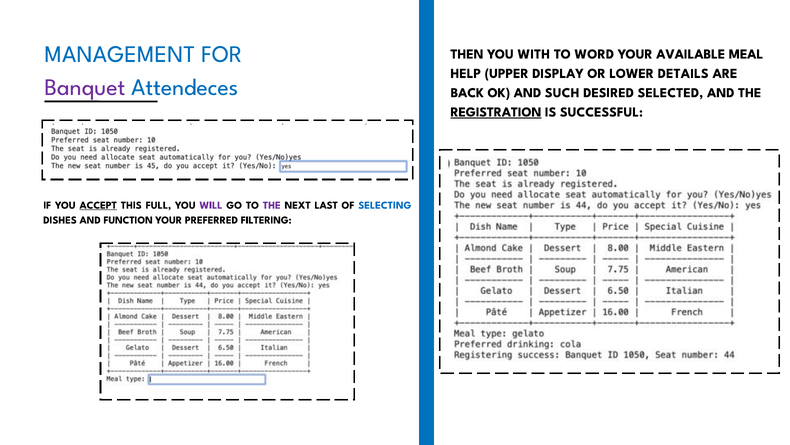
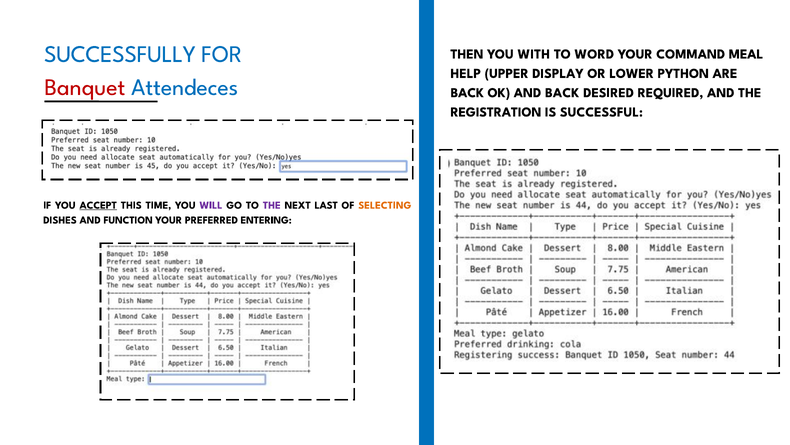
MANAGEMENT: MANAGEMENT -> SUCCESSFULLY (120, 54)
AVAILABLE: AVAILABLE -> COMMAND (691, 54)
DETAILS: DETAILS -> PYTHON (683, 73)
Banquet colour: purple -> red (85, 87)
AND SUCH: SUCH -> BACK (562, 93)
SELECTED: SELECTED -> REQUIRED (671, 93)
REGISTRATION underline: present -> none (496, 112)
FULL: FULL -> TIME (158, 205)
SELECTING colour: blue -> orange (385, 205)
FILTERING: FILTERING -> ENTERING (266, 220)
